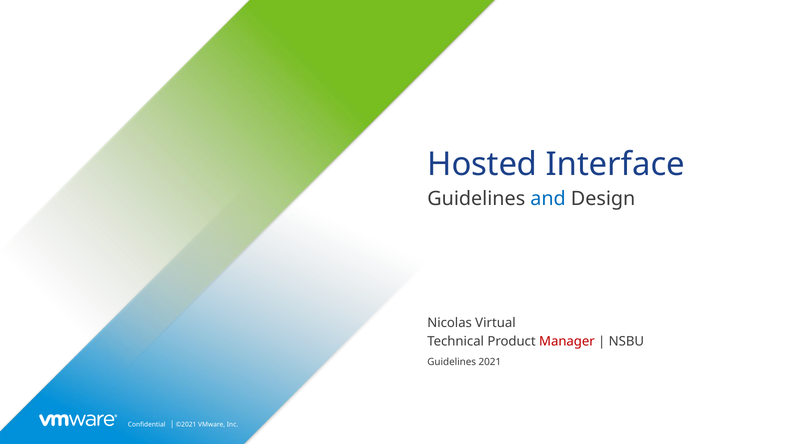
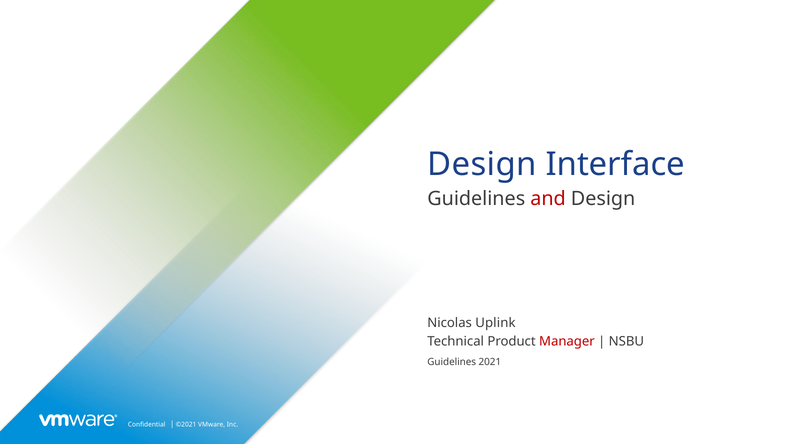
Hosted: Hosted -> Design (482, 165)
and colour: blue -> red (548, 199)
Virtual: Virtual -> Uplink (495, 323)
